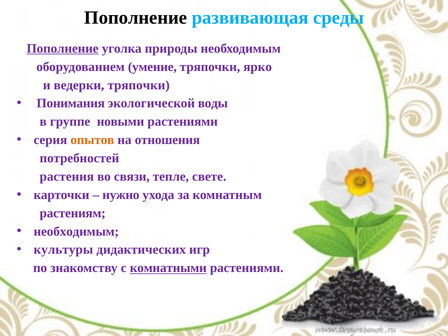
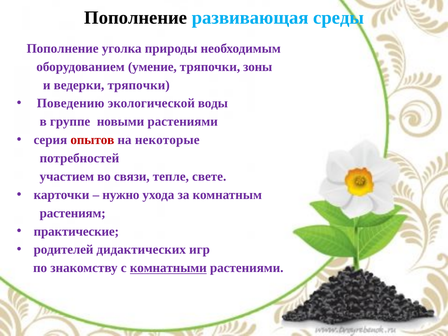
Пополнение underline: present -> none (63, 48)
ярко: ярко -> зоны (258, 67)
Понимания: Понимания -> Поведению (71, 103)
опытов colour: orange -> red (92, 140)
отношения: отношения -> некоторые (167, 140)
растения: растения -> участием (67, 176)
необходимым: необходимым -> практические (76, 231)
культуры: культуры -> родителей (63, 250)
